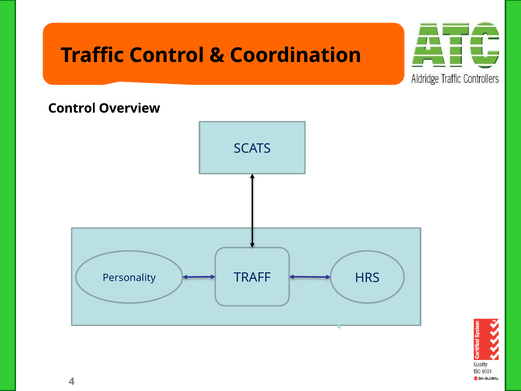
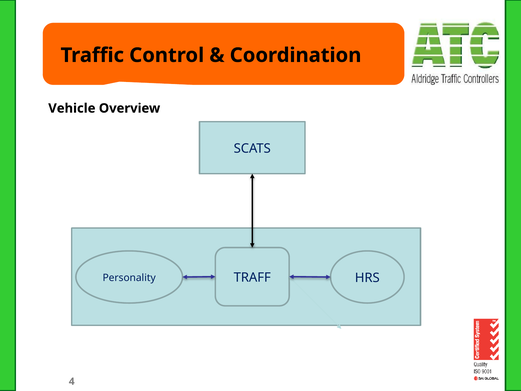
Control: Control -> Vehicle (72, 108)
